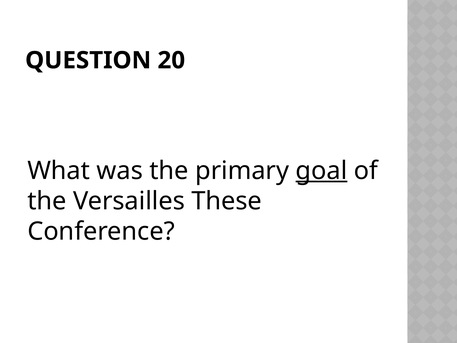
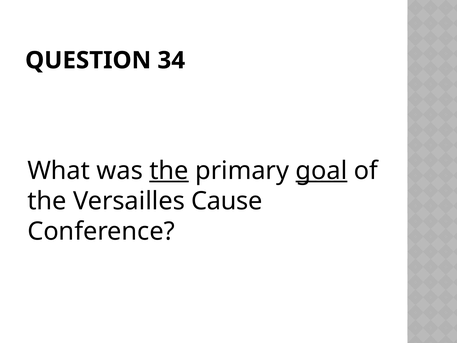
20: 20 -> 34 (171, 60)
the underline: none -> present (169, 171)
These: These -> Cause (227, 201)
